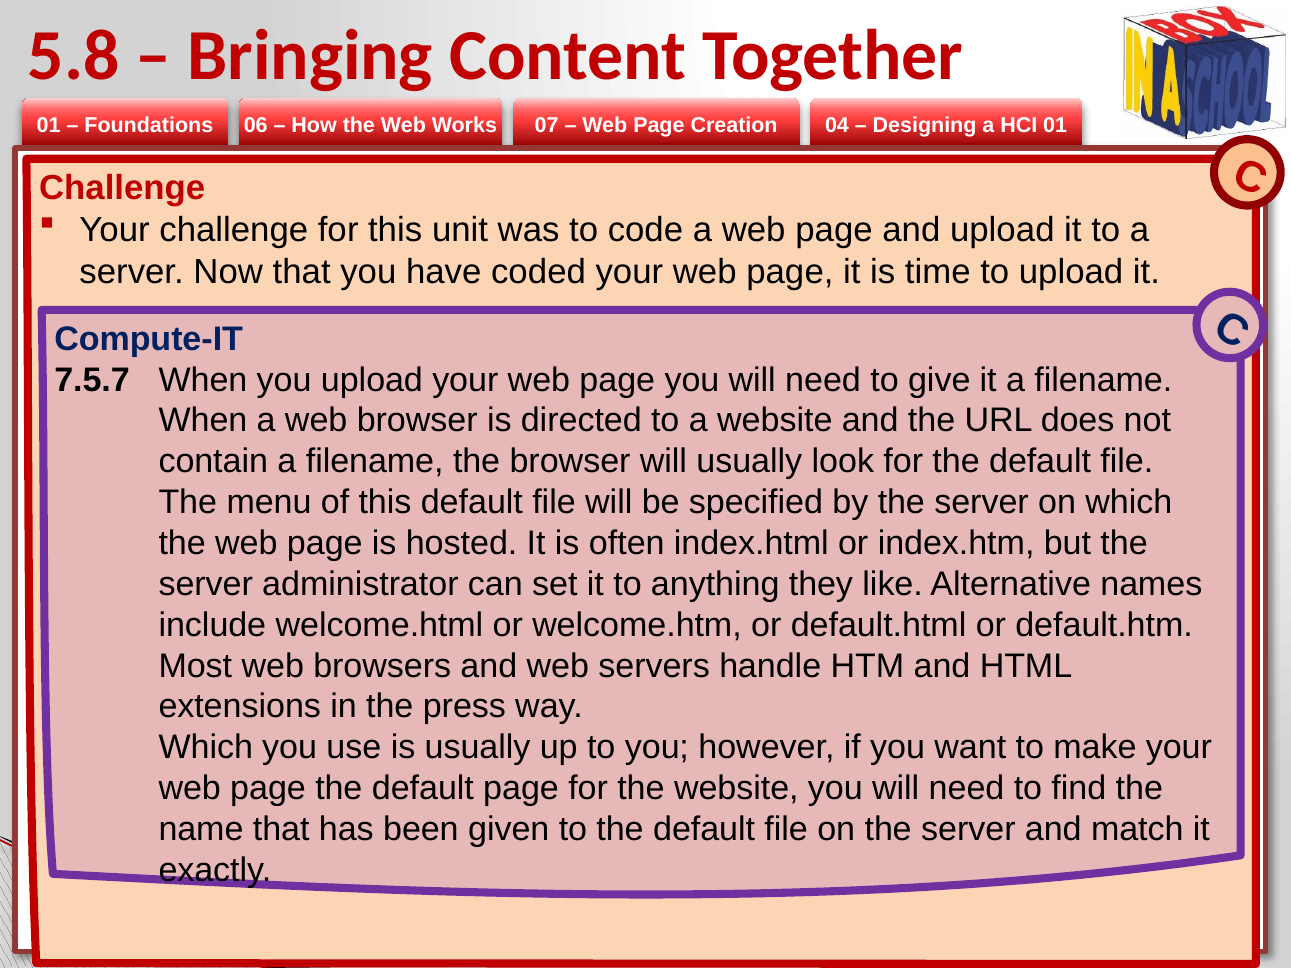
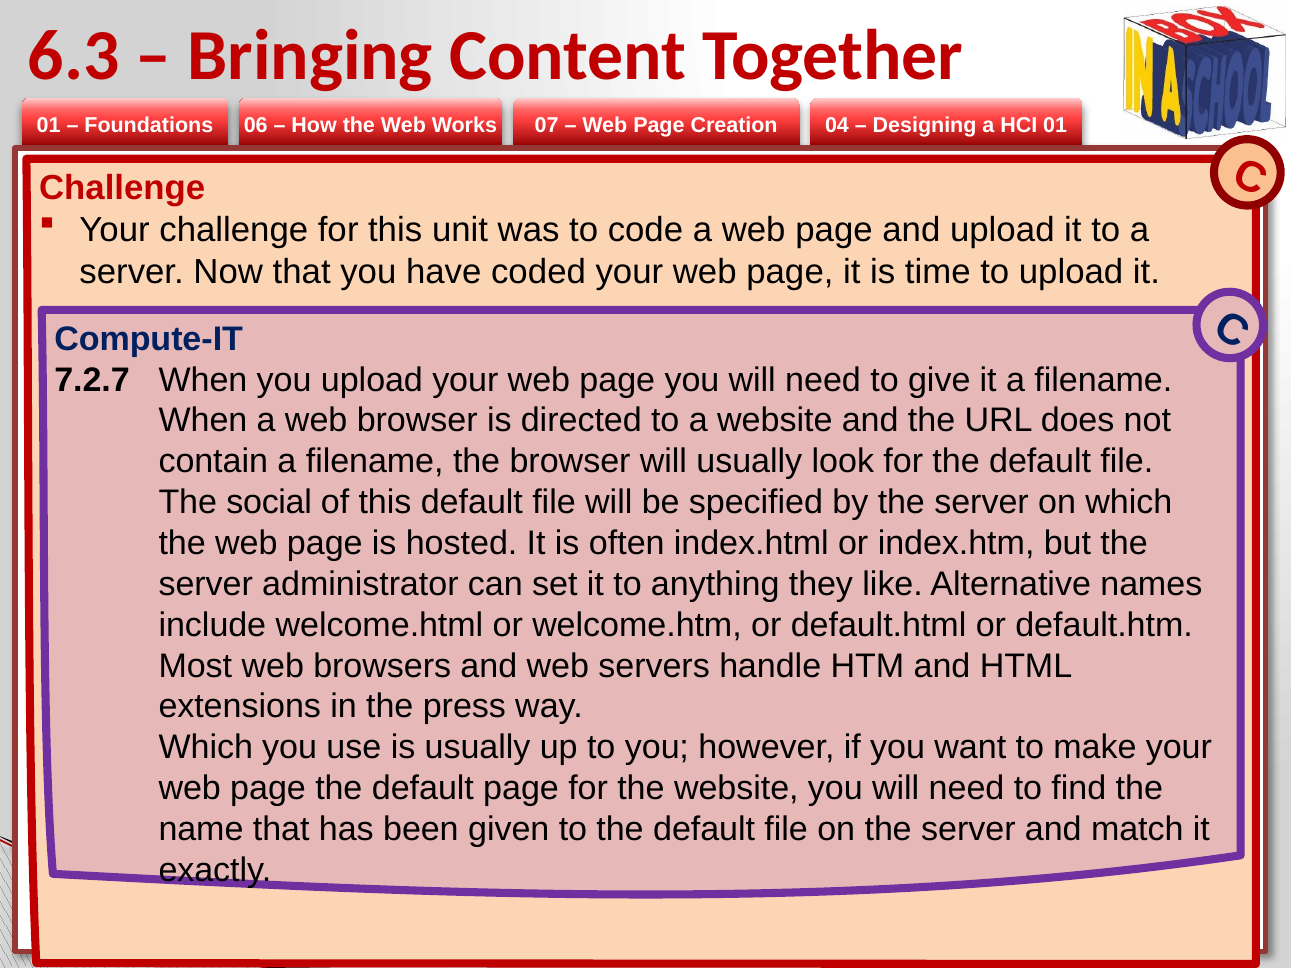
5.8: 5.8 -> 6.3 (74, 55)
7.5.7: 7.5.7 -> 7.2.7 (92, 380)
menu: menu -> social (269, 503)
